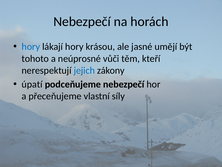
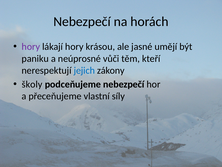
hory colour: blue -> purple (31, 47)
tohoto: tohoto -> paniku (35, 58)
úpatí: úpatí -> školy (32, 84)
